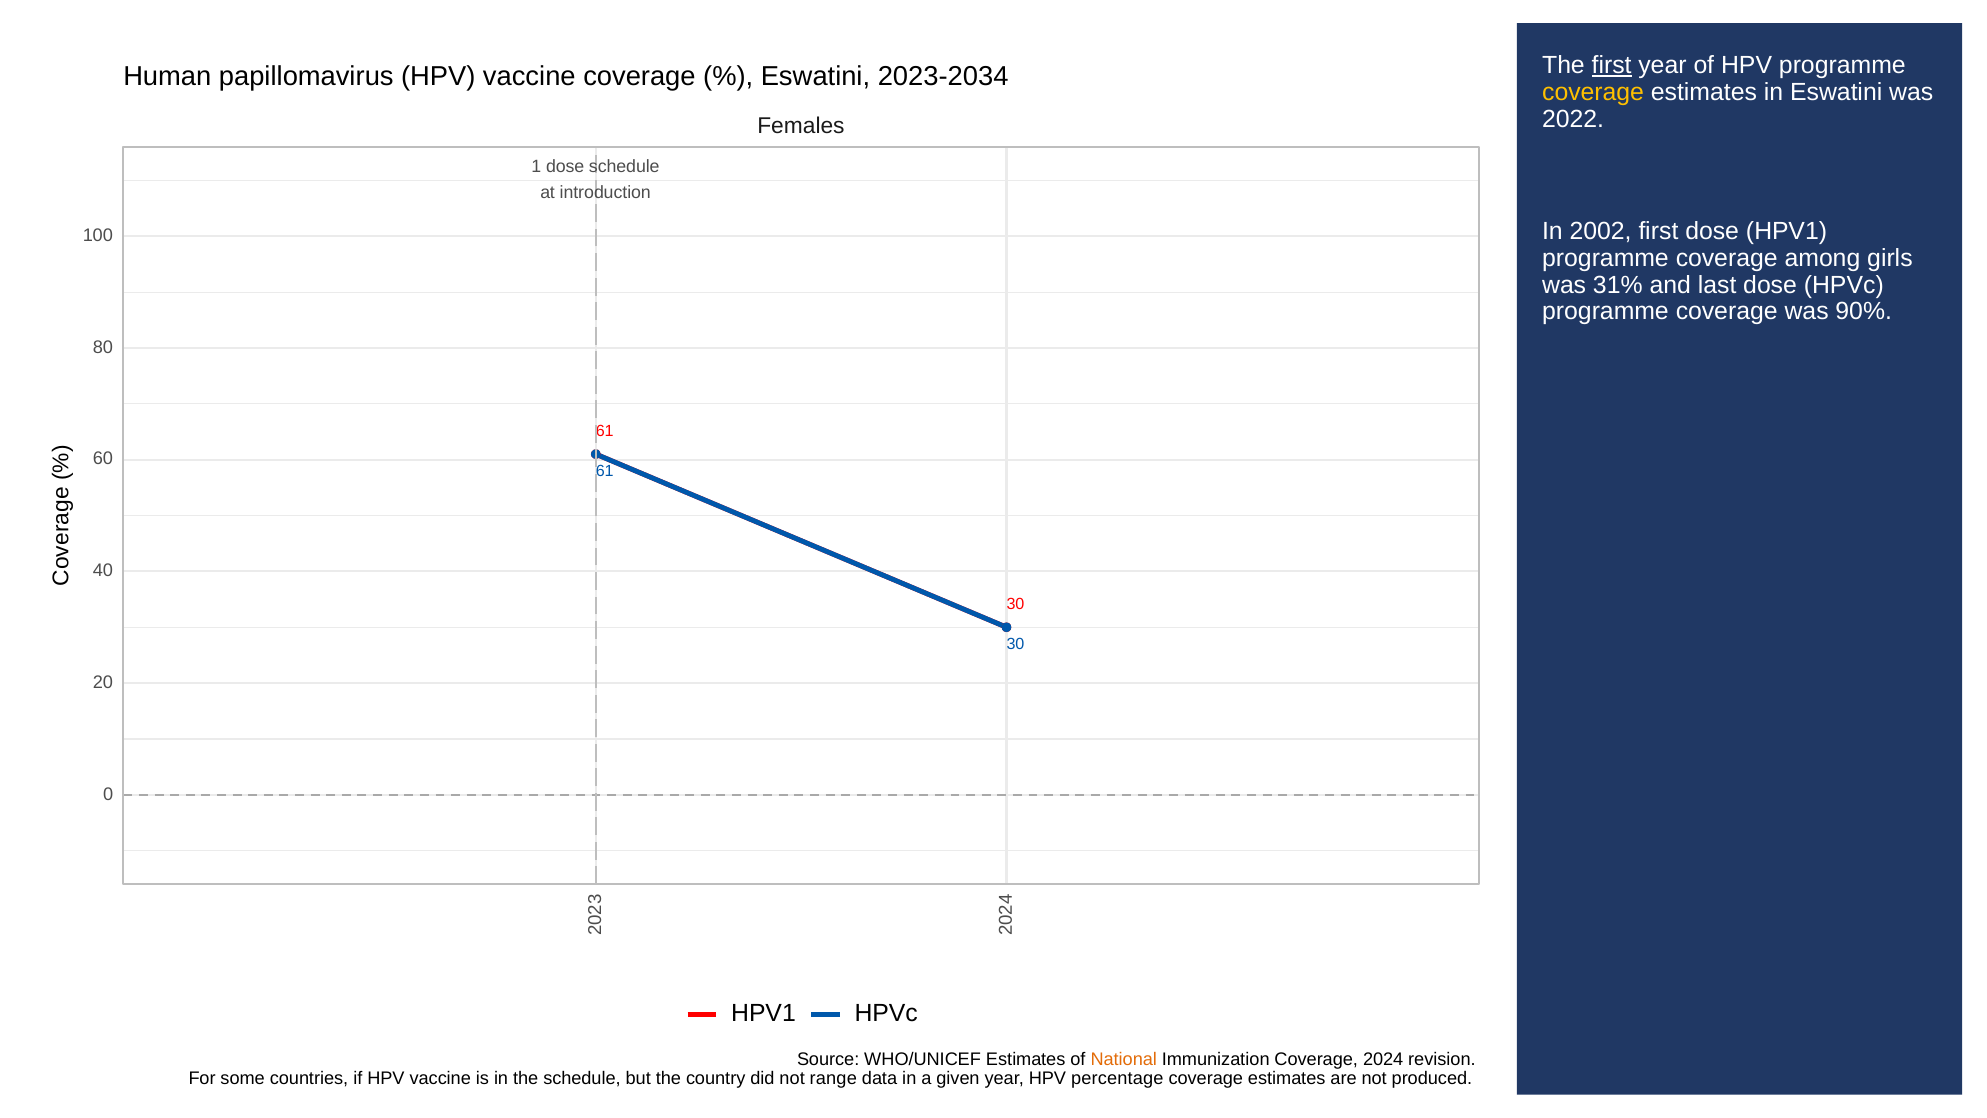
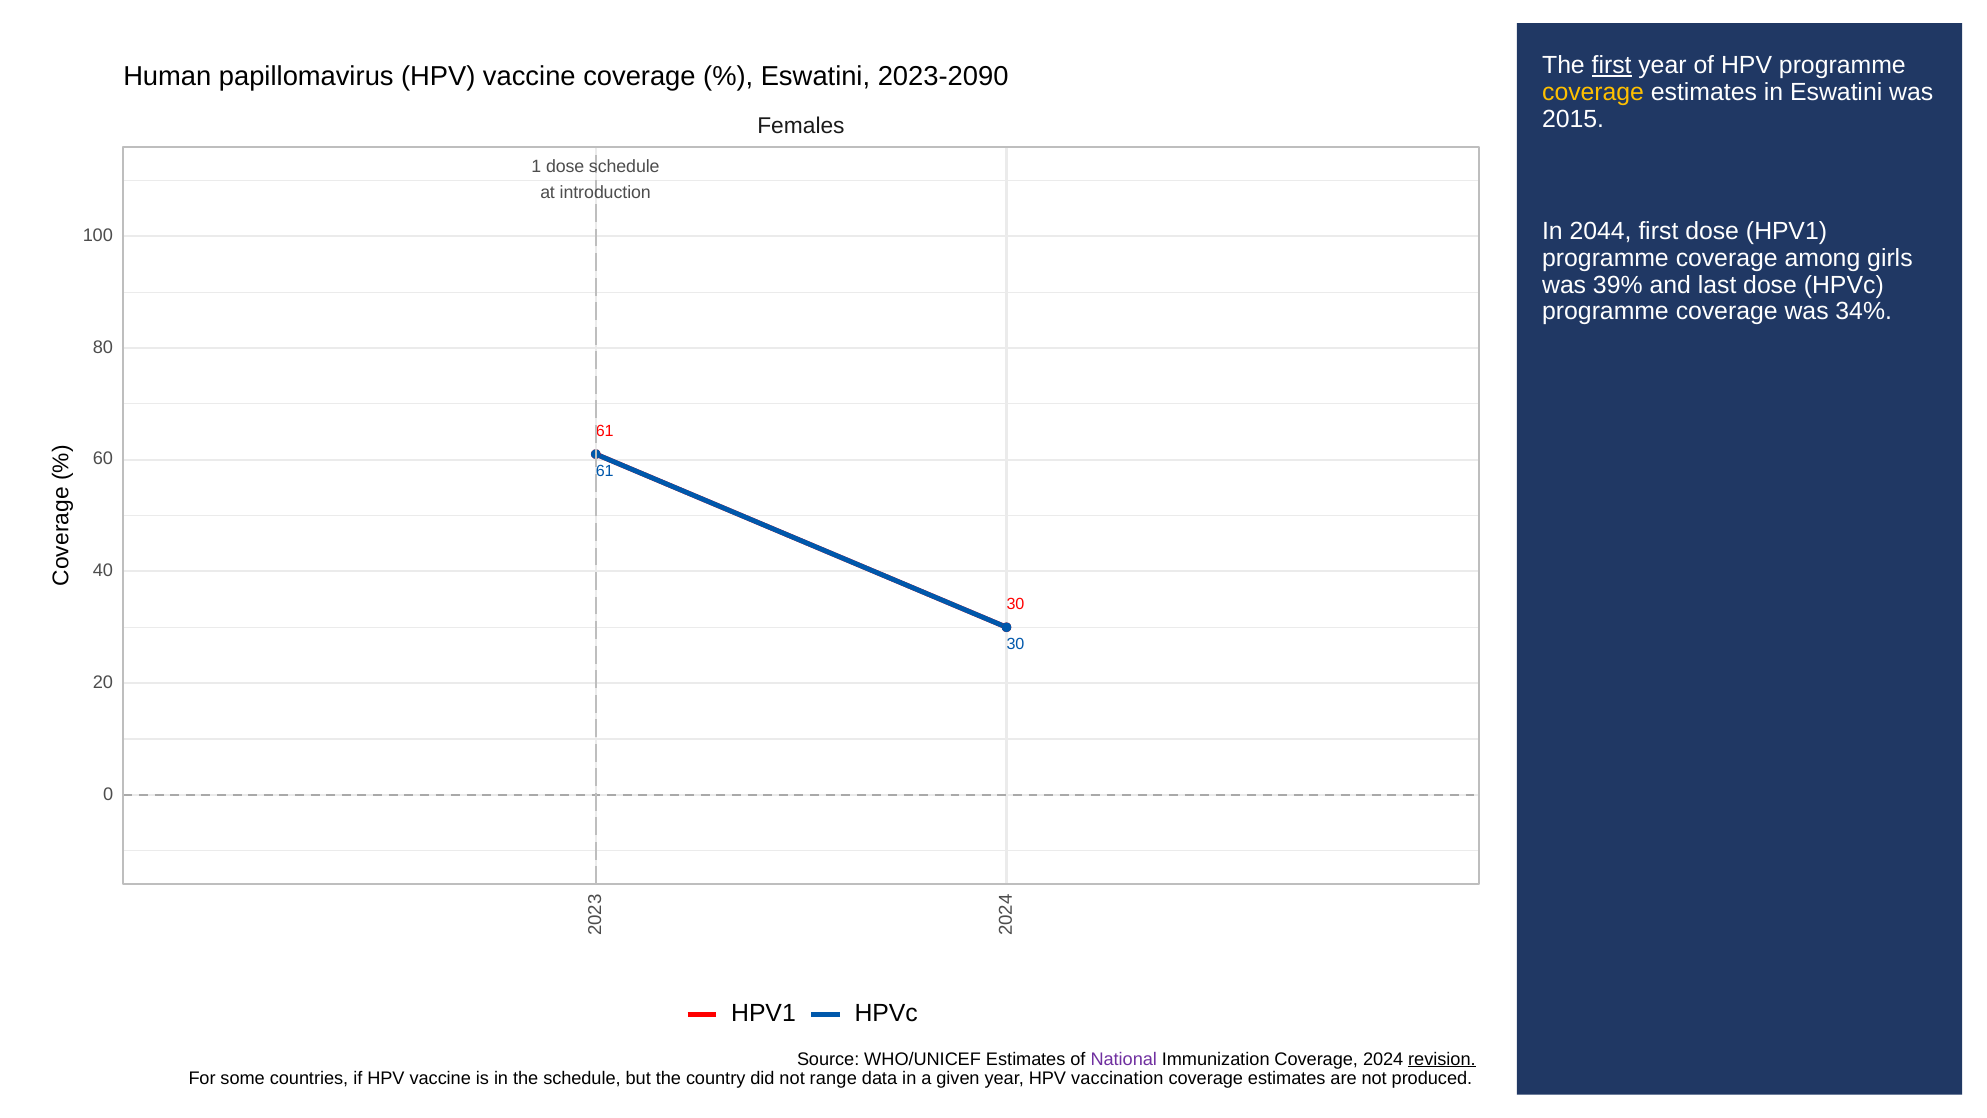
2023-2034: 2023-2034 -> 2023-2090 (943, 77)
2022: 2022 -> 2015 (1573, 119)
2002: 2002 -> 2044 (1601, 231)
31%: 31% -> 39% (1618, 285)
90%: 90% -> 34% (1864, 312)
National colour: orange -> purple (1124, 1059)
revision underline: none -> present (1442, 1059)
percentage: percentage -> vaccination (1117, 1078)
